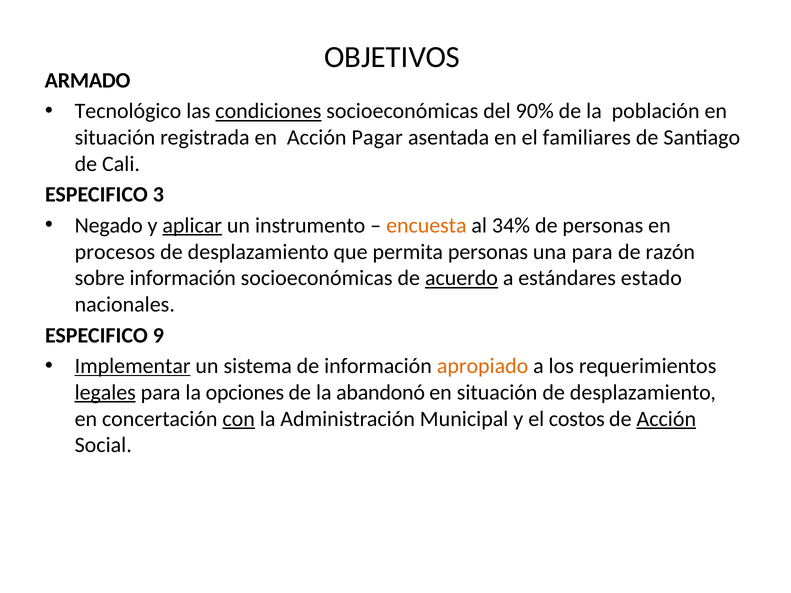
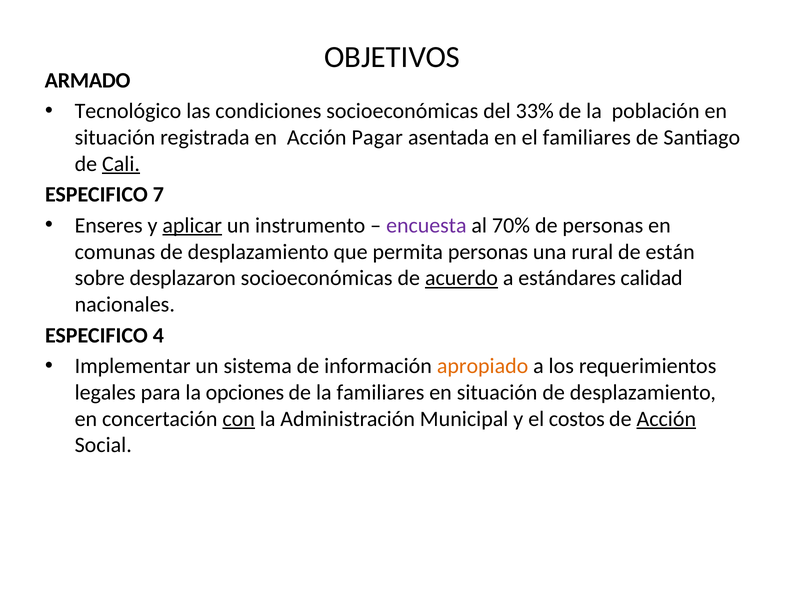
condiciones underline: present -> none (268, 111)
90%: 90% -> 33% (535, 111)
Cali underline: none -> present (121, 164)
3: 3 -> 7 (158, 195)
Negado: Negado -> Enseres (109, 226)
encuesta colour: orange -> purple (426, 226)
34%: 34% -> 70% (511, 226)
procesos: procesos -> comunas (115, 252)
una para: para -> rural (592, 252)
razón: razón -> están (670, 252)
sobre información: información -> desplazaron (183, 278)
estado: estado -> calidad (652, 278)
9: 9 -> 4 (158, 335)
Implementar underline: present -> none (133, 366)
legales underline: present -> none (105, 393)
la abandonó: abandonó -> familiares (380, 393)
